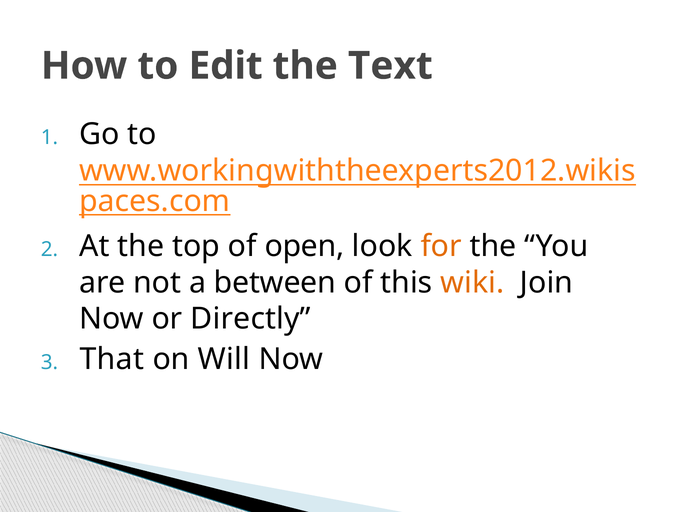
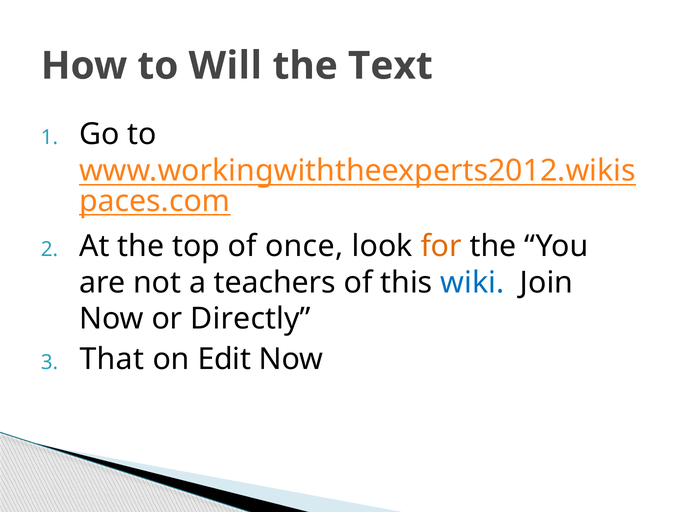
Edit: Edit -> Will (225, 66)
open: open -> once (304, 246)
between: between -> teachers (275, 282)
wiki colour: orange -> blue (472, 282)
Will: Will -> Edit (224, 359)
